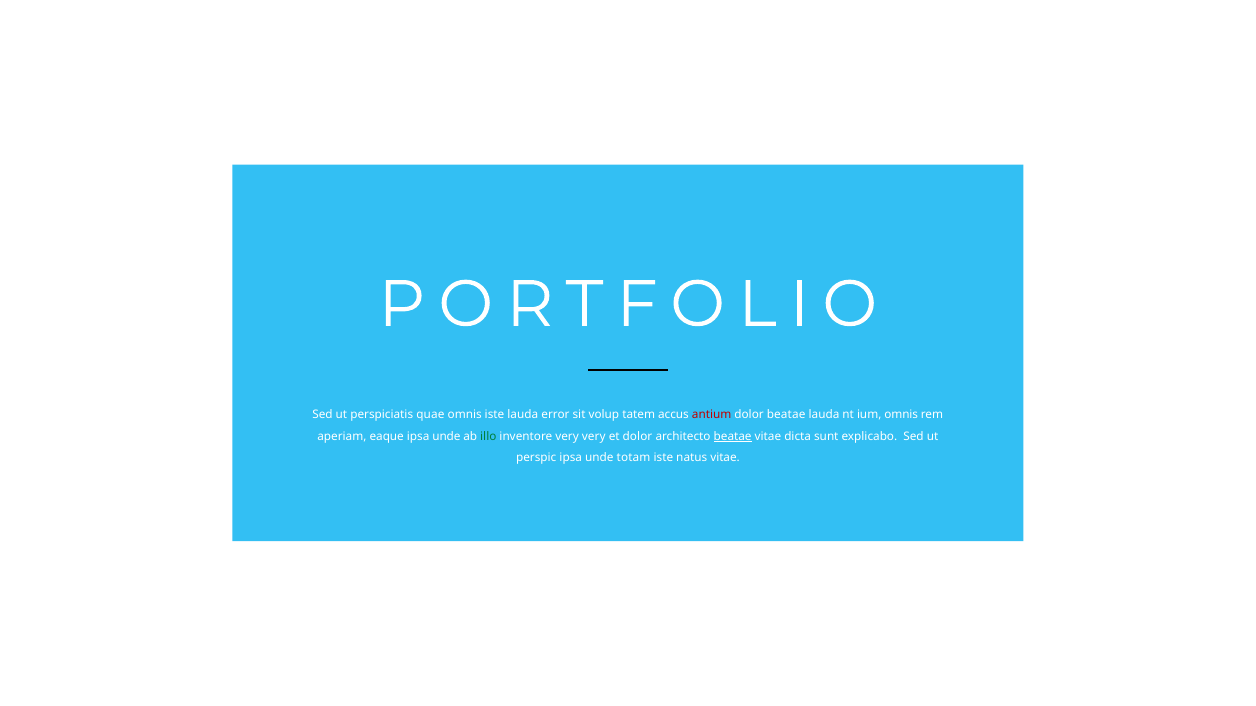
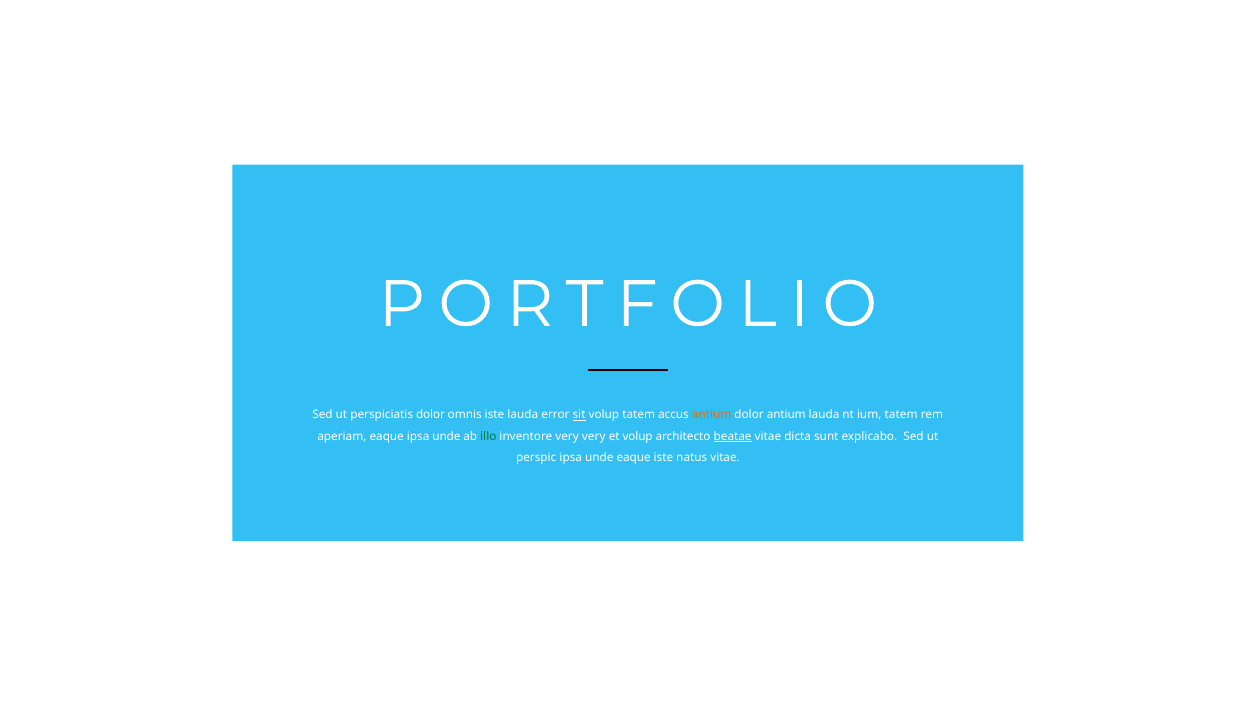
perspiciatis quae: quae -> dolor (430, 415)
sit underline: none -> present (579, 415)
antium colour: red -> orange (712, 415)
dolor beatae: beatae -> antium (786, 415)
ium omnis: omnis -> tatem (901, 415)
et dolor: dolor -> volup (638, 436)
unde totam: totam -> eaque (634, 458)
